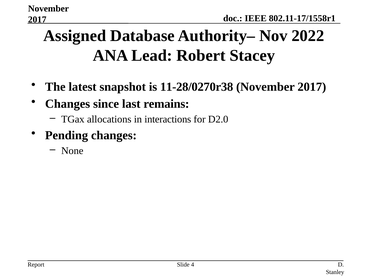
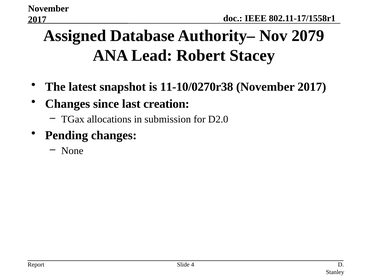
2022: 2022 -> 2079 (308, 36)
11-28/0270r38: 11-28/0270r38 -> 11-10/0270r38 (197, 87)
remains: remains -> creation (166, 104)
interactions: interactions -> submission (168, 119)
